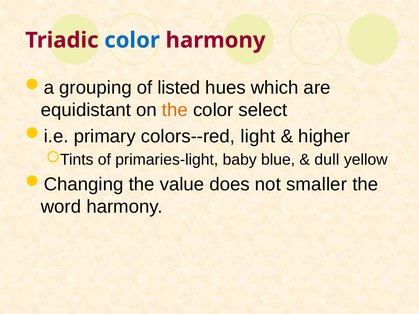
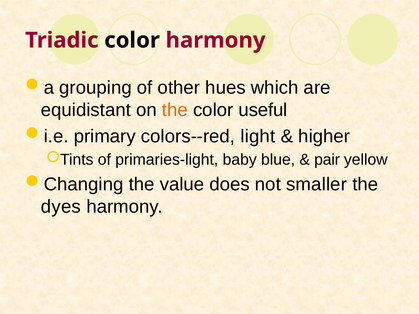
color colour: blue -> black (132, 40)
listed: listed -> other (179, 88)
select: select -> useful (263, 110)
dull: dull -> pair (327, 160)
word: word -> dyes (61, 207)
